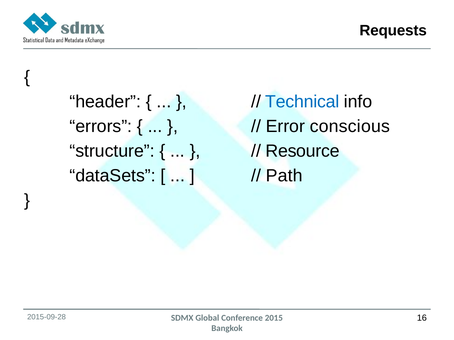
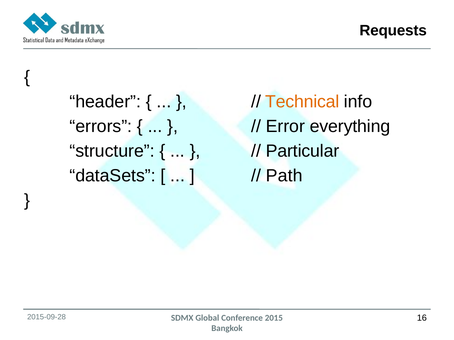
Technical colour: blue -> orange (302, 102)
conscious: conscious -> everything (350, 127)
Resource: Resource -> Particular (303, 151)
